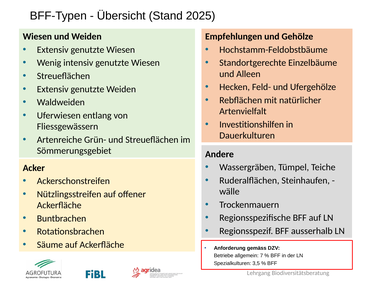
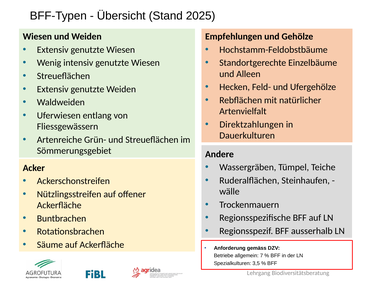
Investitionshilfen: Investitionshilfen -> Direktzahlungen (252, 124)
